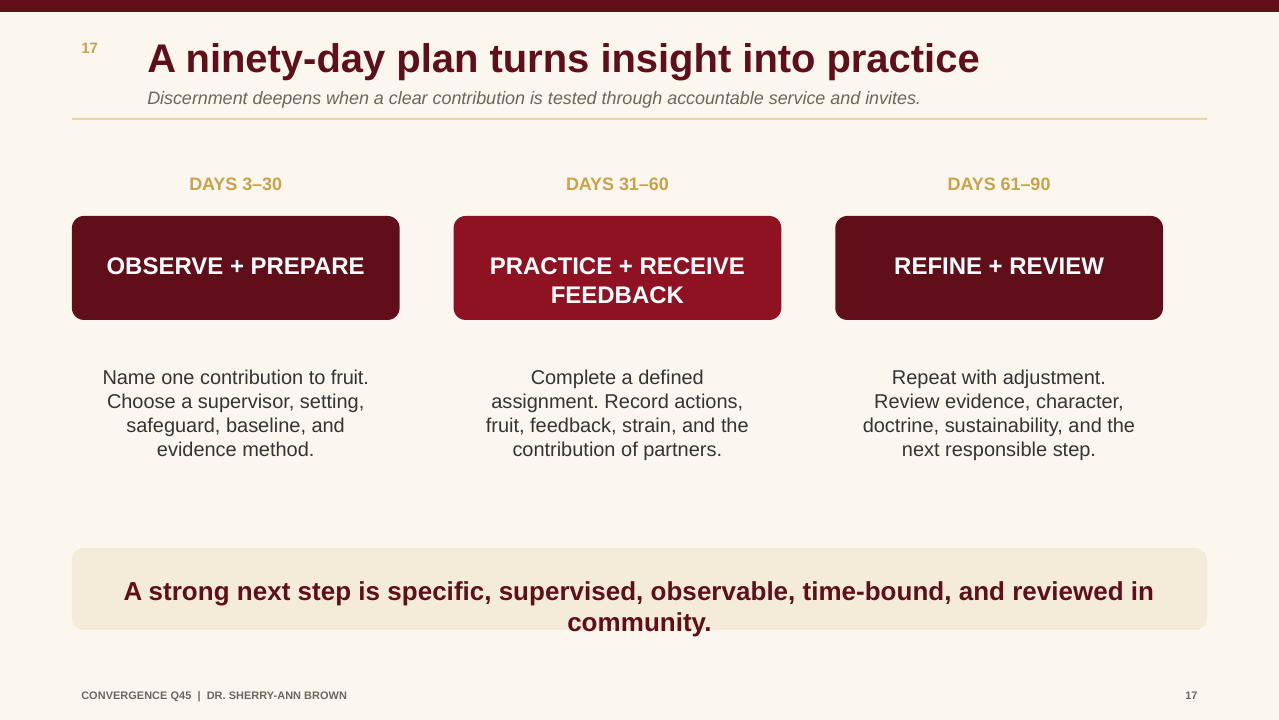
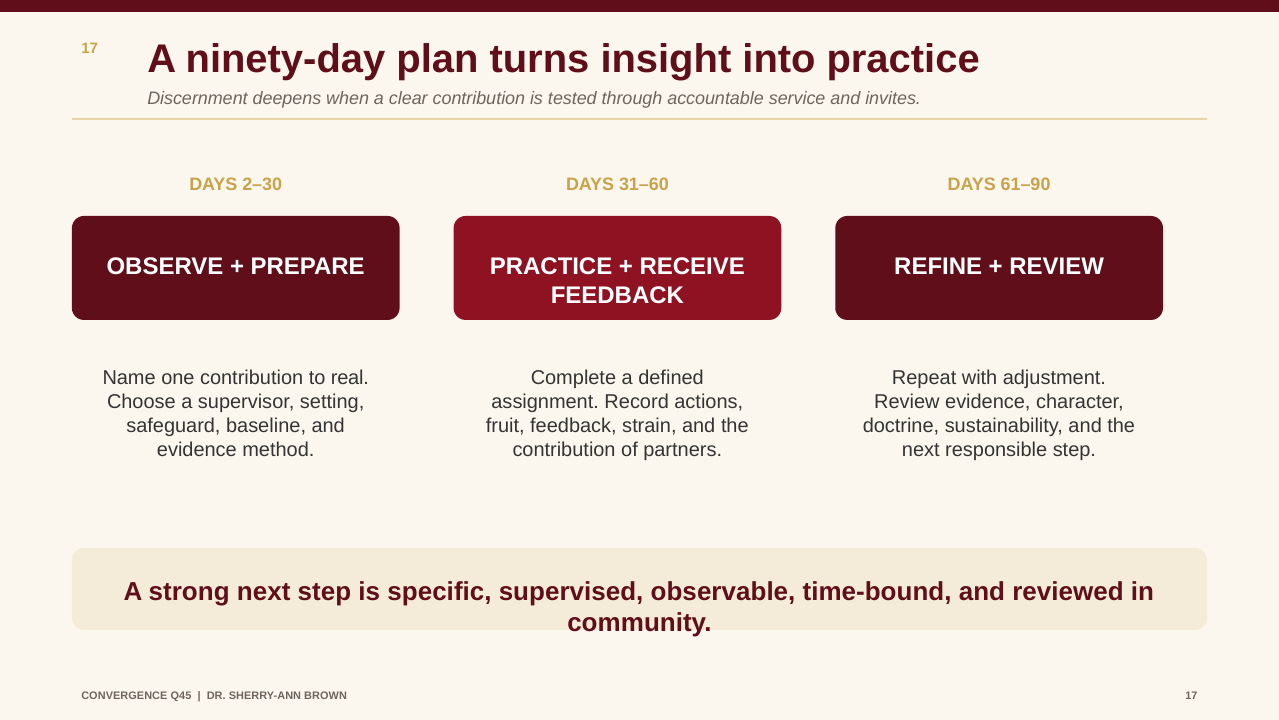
3–30: 3–30 -> 2–30 (262, 185)
to fruit: fruit -> real (350, 378)
